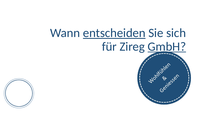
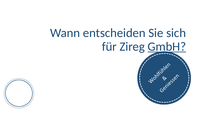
entscheiden underline: present -> none (114, 33)
